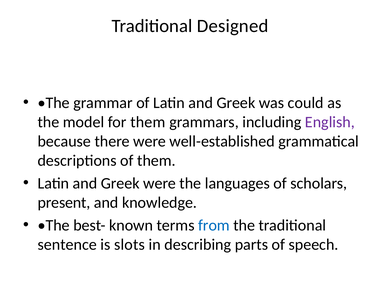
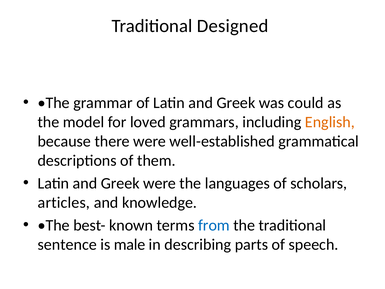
for them: them -> loved (148, 122)
English colour: purple -> orange (330, 122)
present: present -> articles (64, 202)
slots: slots -> male (130, 244)
